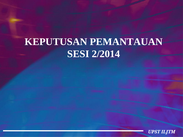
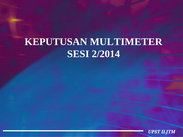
PEMANTAUAN: PEMANTAUAN -> MULTIMETER (126, 42)
